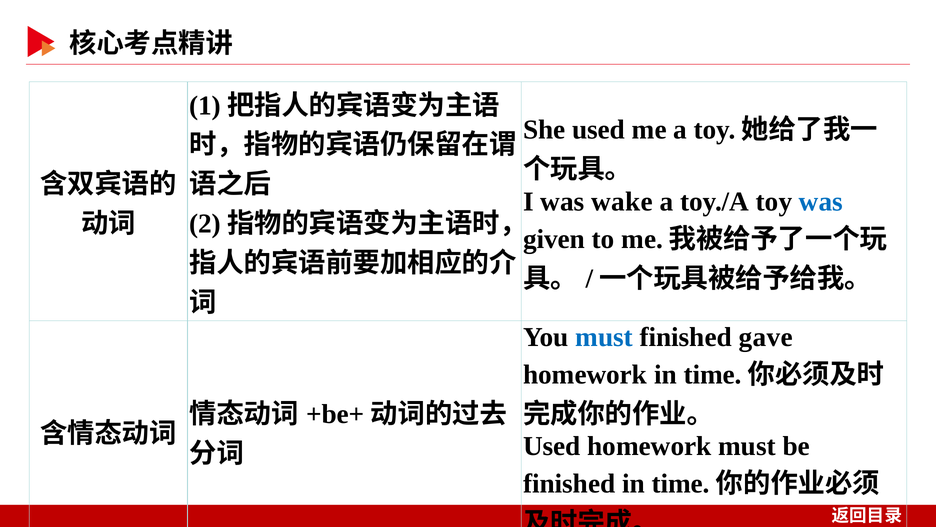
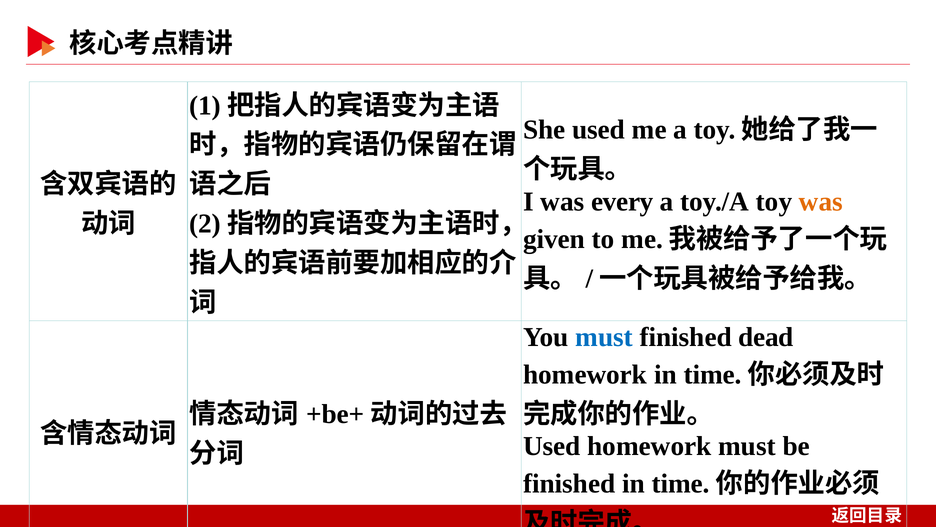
wake: wake -> every (622, 201)
was colour: blue -> orange (821, 201)
gave: gave -> dead (766, 337)
